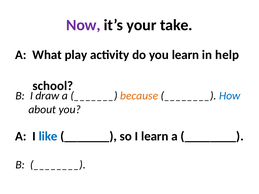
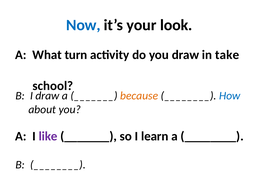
Now colour: purple -> blue (83, 25)
take: take -> look (176, 25)
play: play -> turn (76, 55)
you learn: learn -> draw (185, 55)
help: help -> take (227, 55)
like colour: blue -> purple (48, 136)
